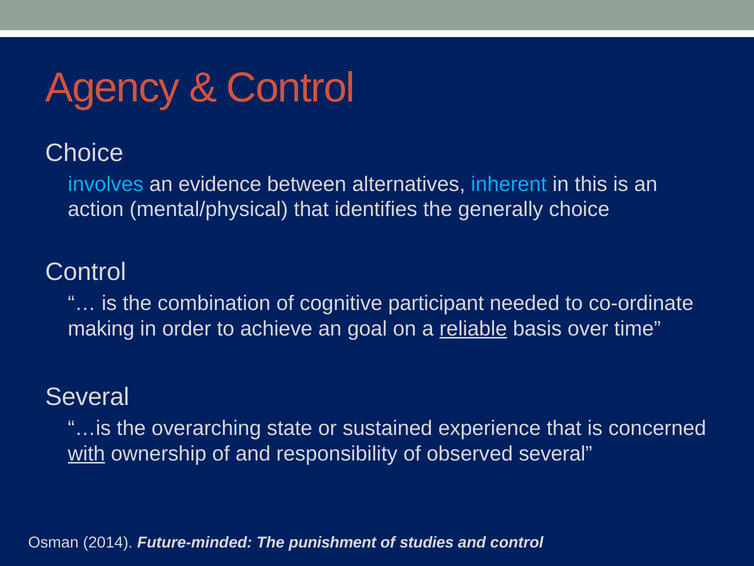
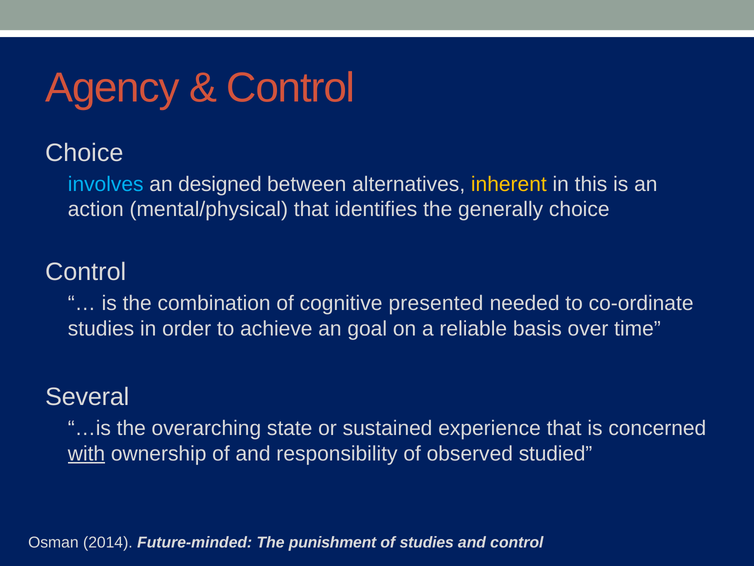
evidence: evidence -> designed (220, 184)
inherent colour: light blue -> yellow (509, 184)
participant: participant -> presented (436, 303)
making: making -> studies (101, 328)
reliable underline: present -> none (473, 328)
observed several: several -> studied (556, 453)
